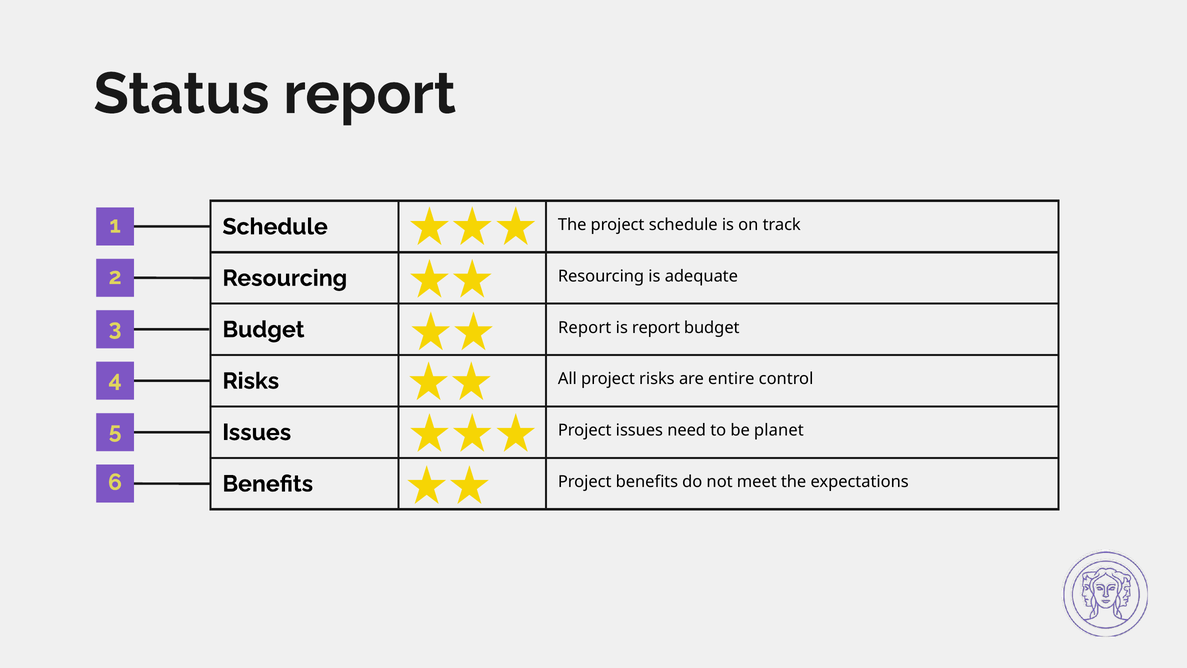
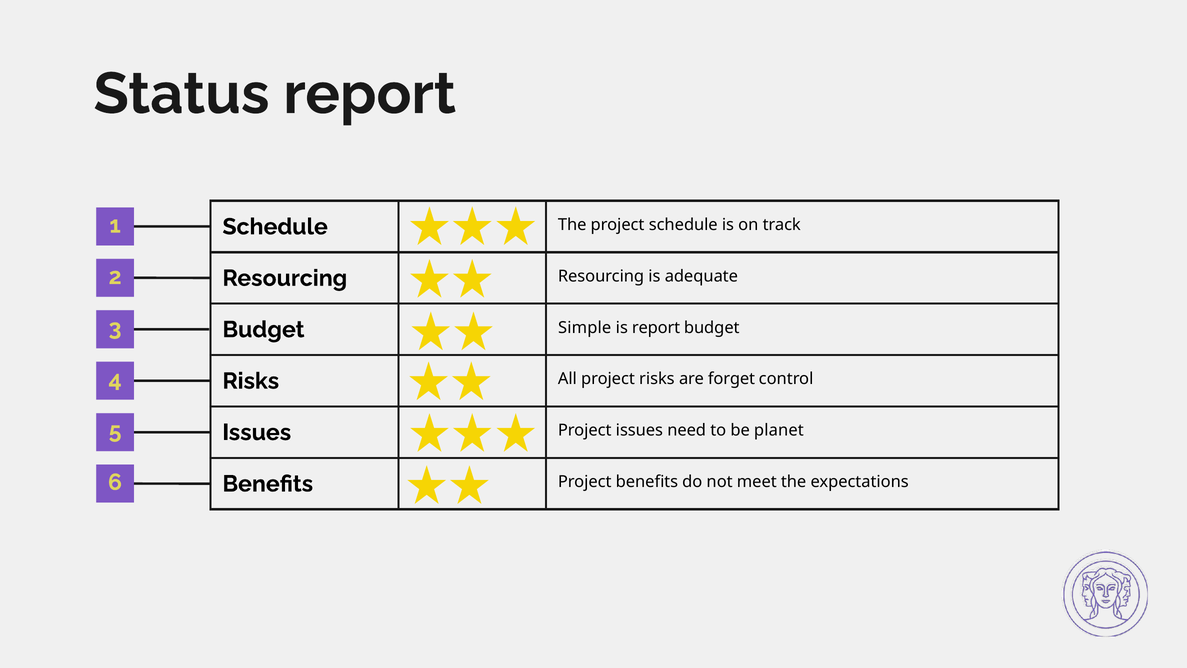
Budget Report: Report -> Simple (585, 327)
entire: entire -> forget (731, 379)
